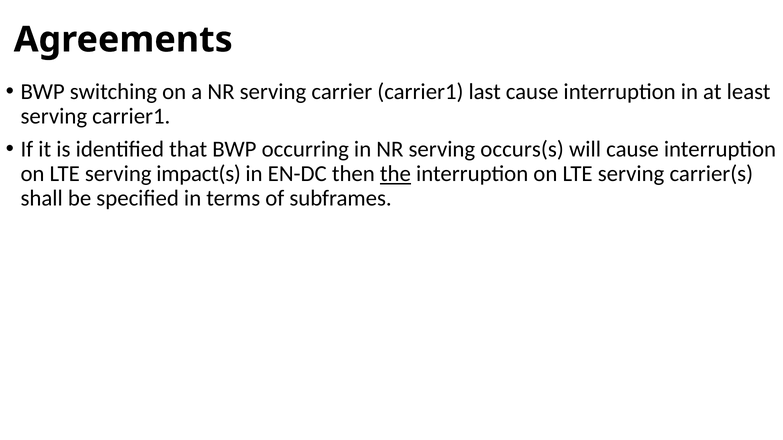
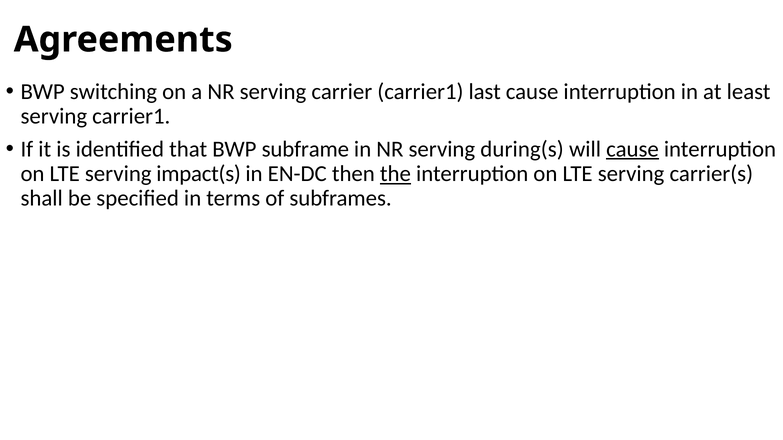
occurring: occurring -> subframe (305, 149)
occurs(s: occurs(s -> during(s (522, 149)
cause underline: none -> present (632, 149)
